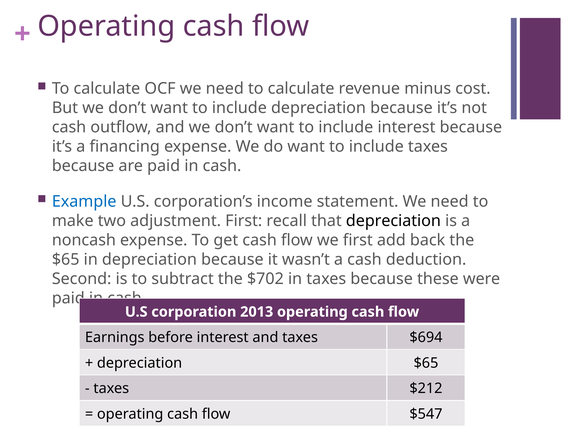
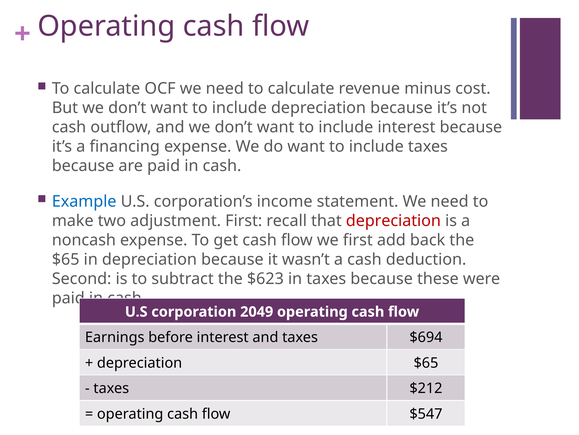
depreciation colour: black -> red (393, 220)
$702: $702 -> $623 (265, 278)
2013: 2013 -> 2049 (257, 311)
